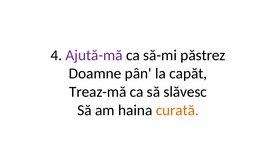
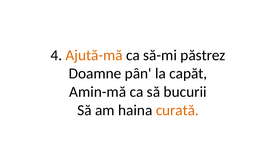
Ajută-mă colour: purple -> orange (94, 55)
Treaz-mă: Treaz-mă -> Amin-mă (98, 92)
slăvesc: slăvesc -> bucurii (185, 92)
